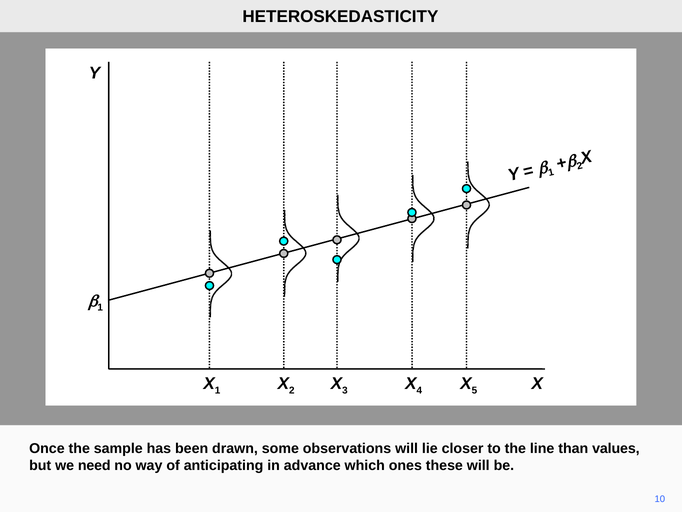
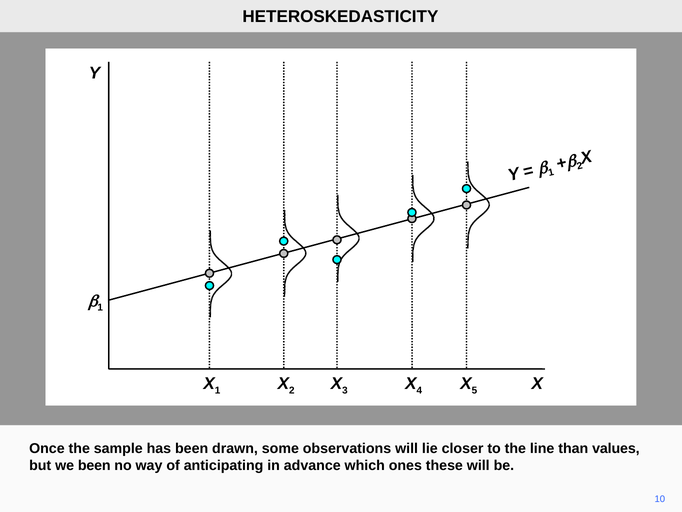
we need: need -> been (94, 465)
